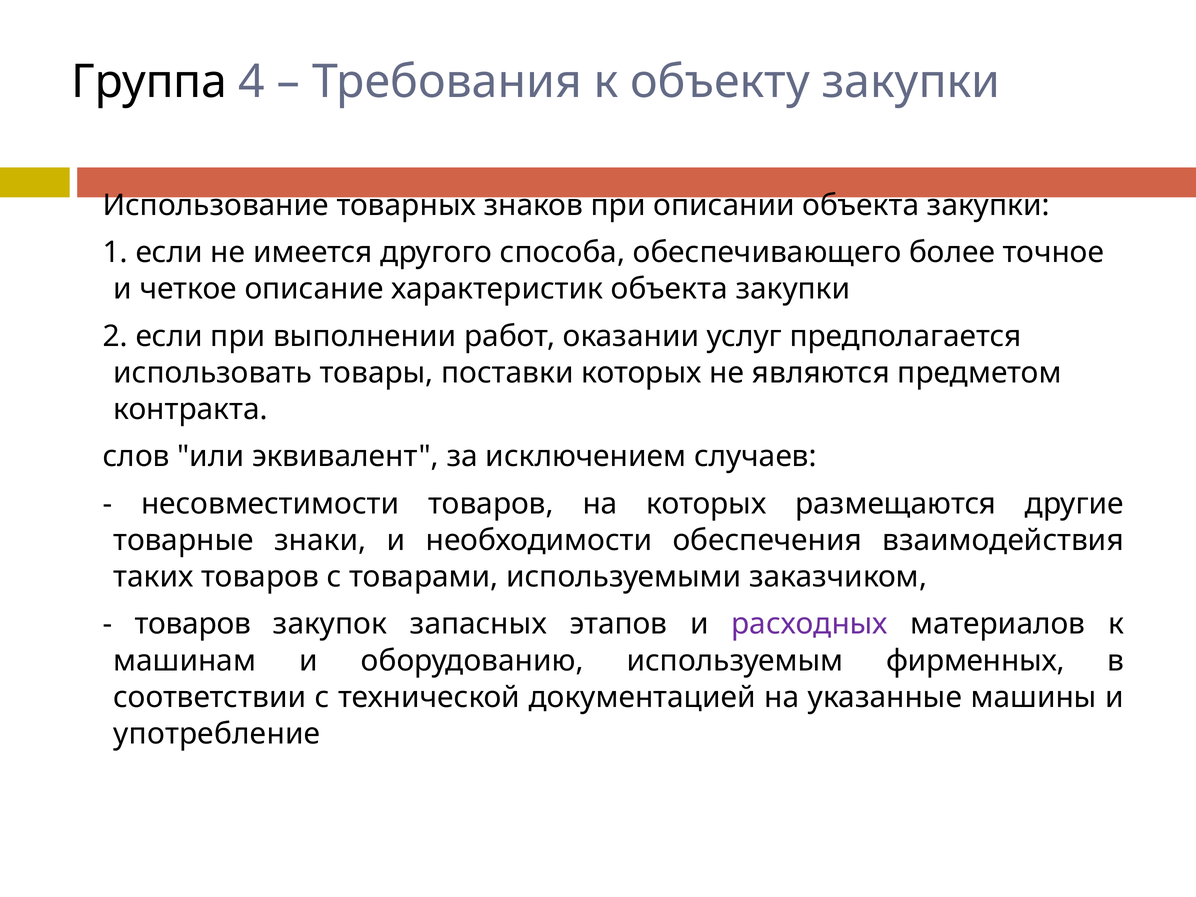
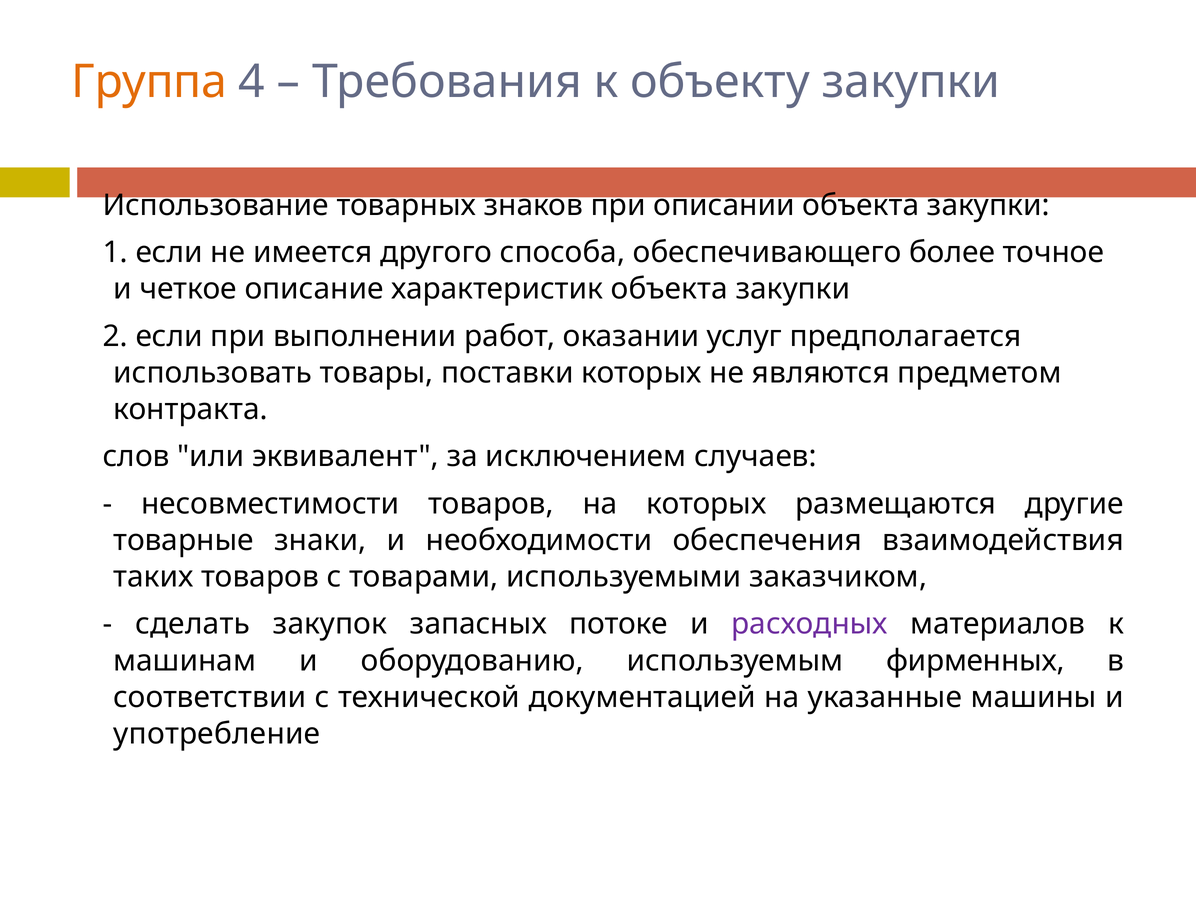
Группа colour: black -> orange (149, 82)
товаров: товаров -> сделать (193, 624)
этапов: этапов -> потоке (619, 624)
